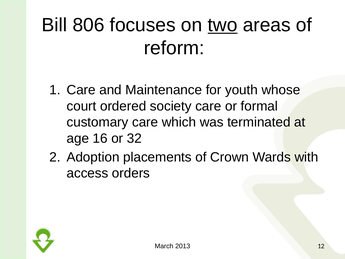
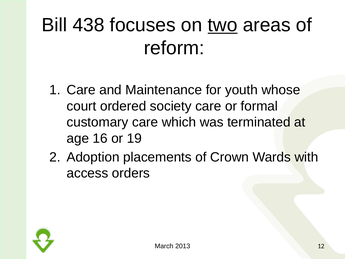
806: 806 -> 438 (88, 25)
32: 32 -> 19 (134, 138)
